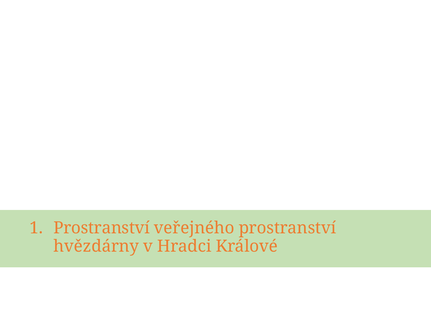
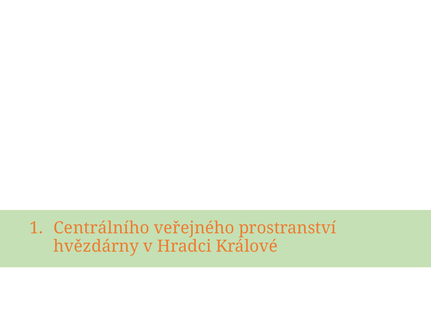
Prostranství: Prostranství -> Centrálního (102, 228)
